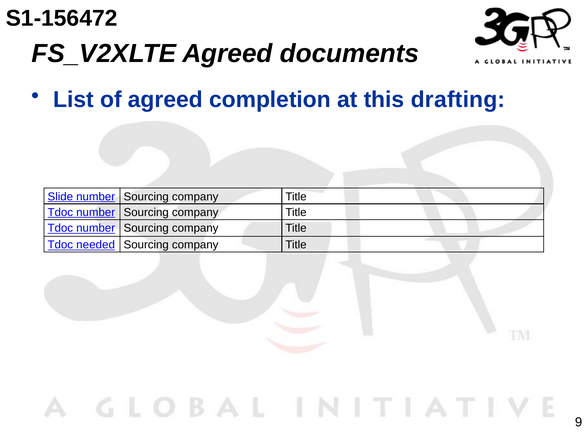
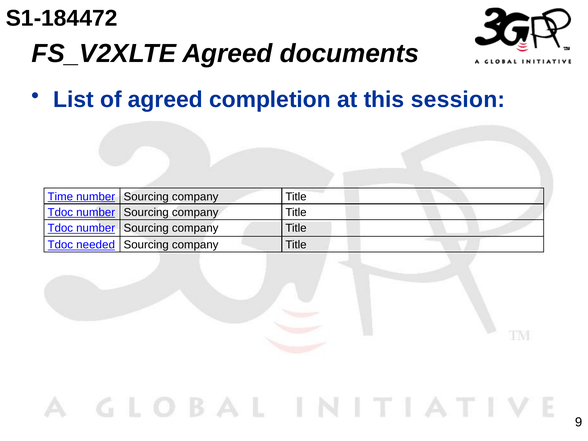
S1-156472: S1-156472 -> S1-184472 (62, 18)
drafting: drafting -> session (458, 100)
Slide: Slide -> Time (60, 197)
